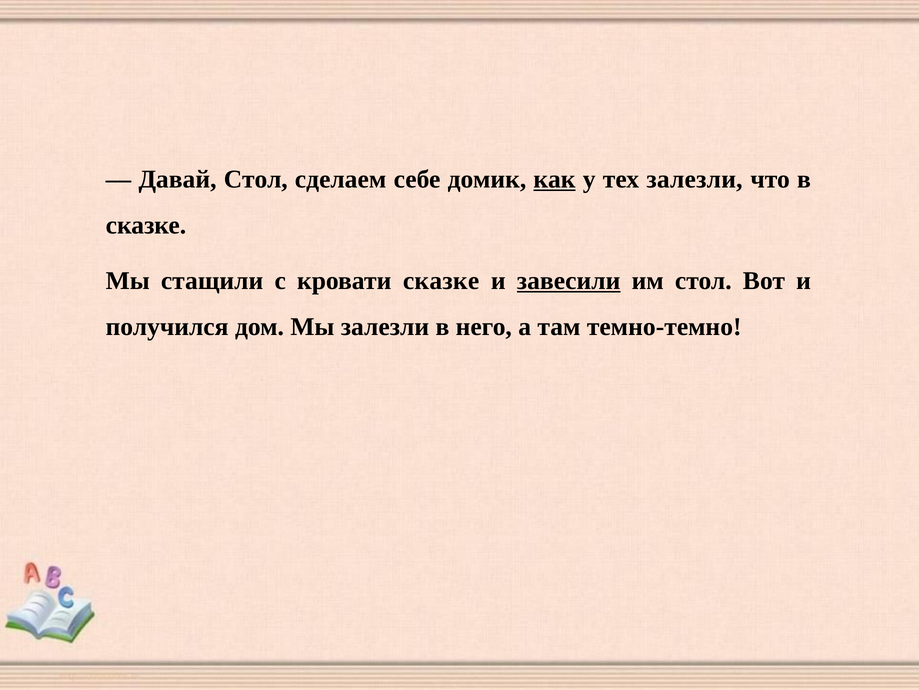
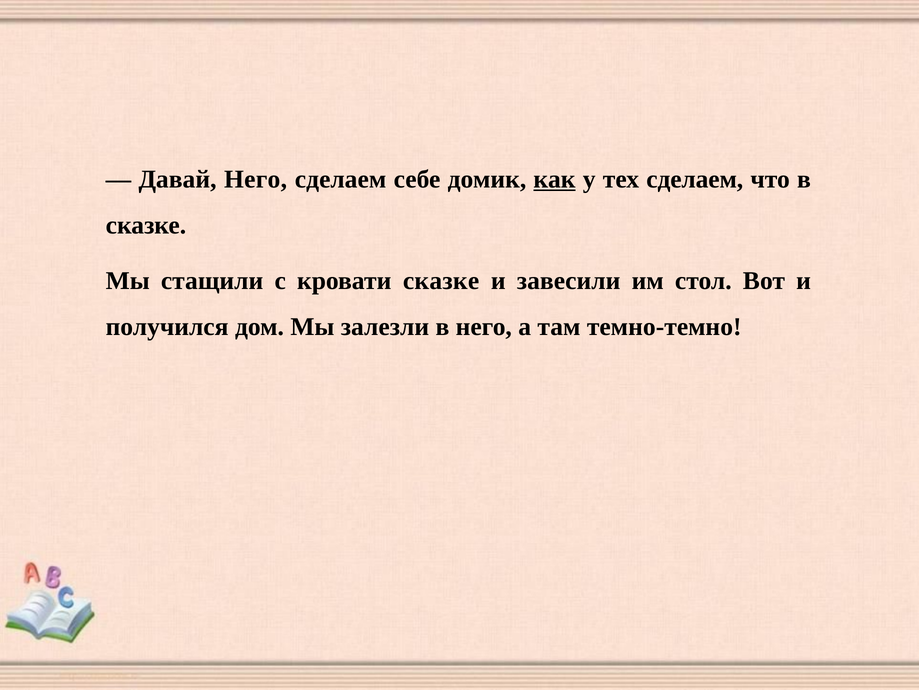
Давай Стол: Стол -> Него (256, 179)
тех залезли: залезли -> сделаем (695, 179)
завесили underline: present -> none (569, 280)
